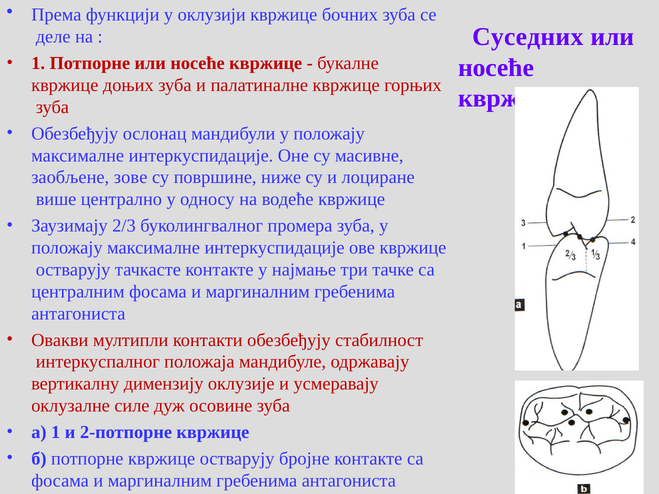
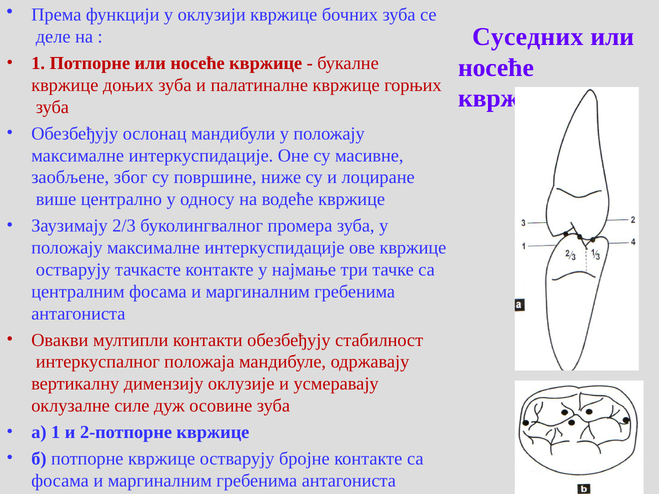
зове: зове -> због (131, 178)
